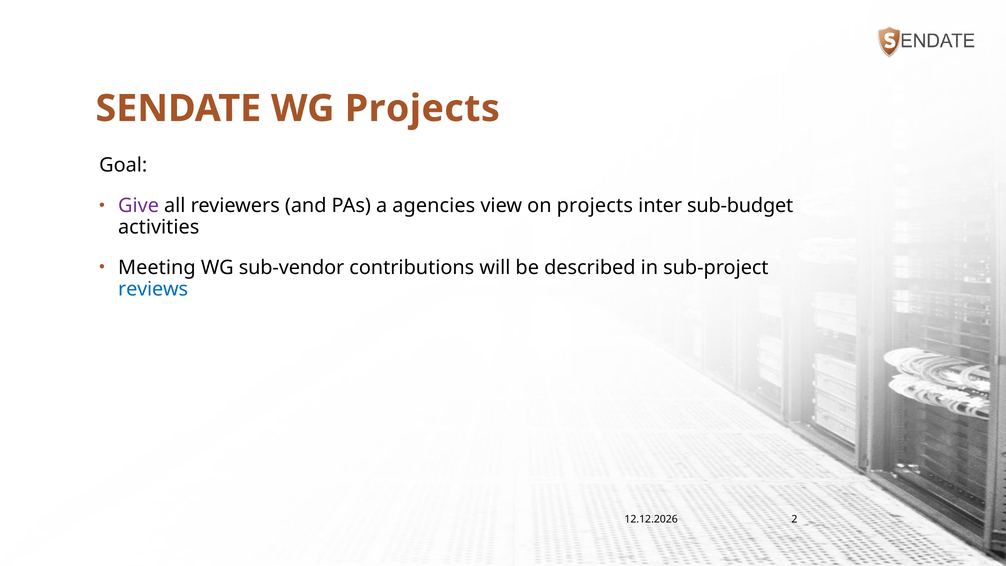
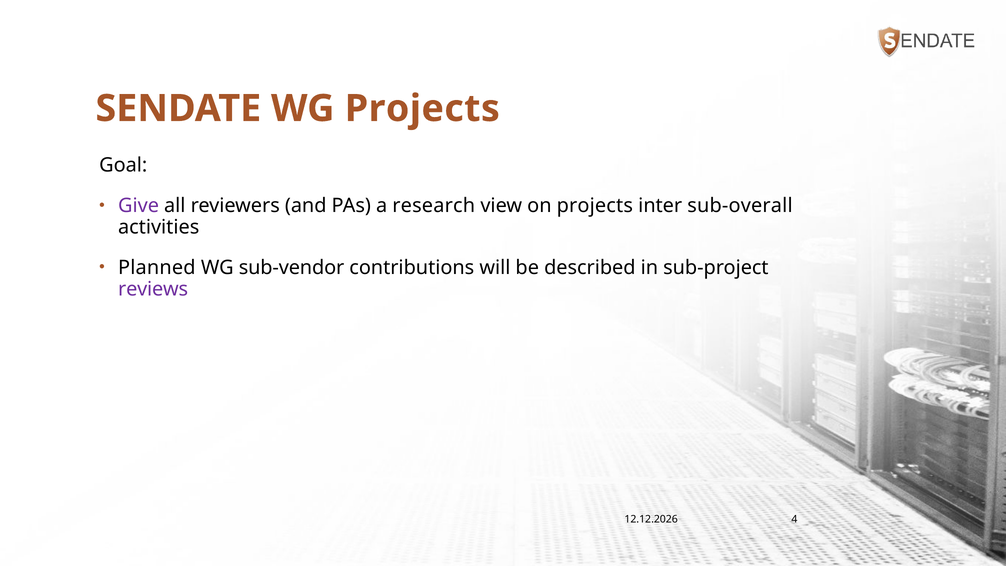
agencies: agencies -> research (434, 206)
sub-budget: sub-budget -> sub-overall (740, 206)
Meeting: Meeting -> Planned (157, 267)
reviews colour: blue -> purple (153, 289)
2: 2 -> 4 (794, 519)
